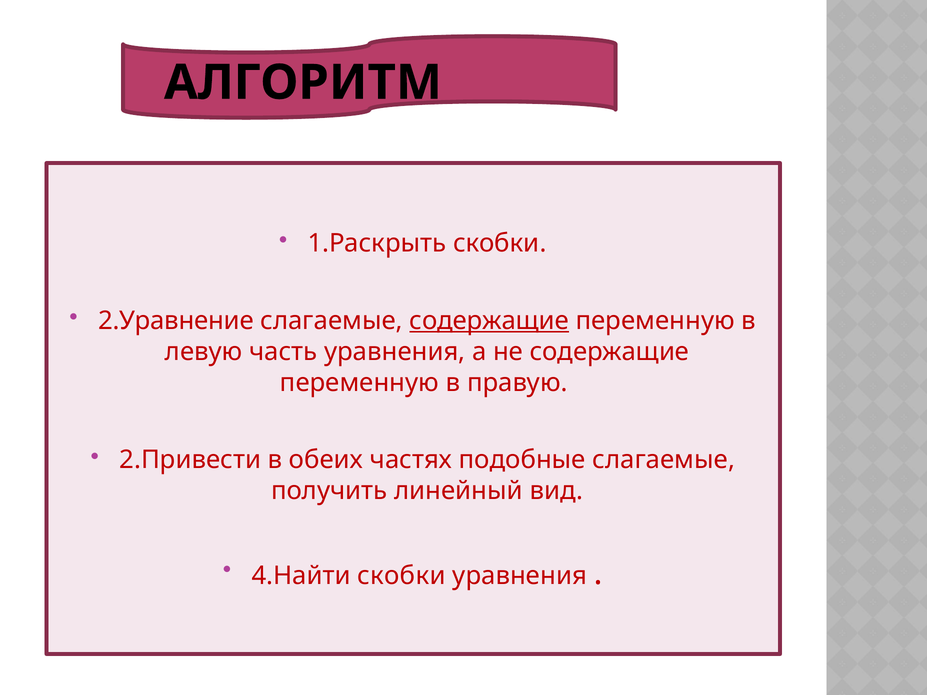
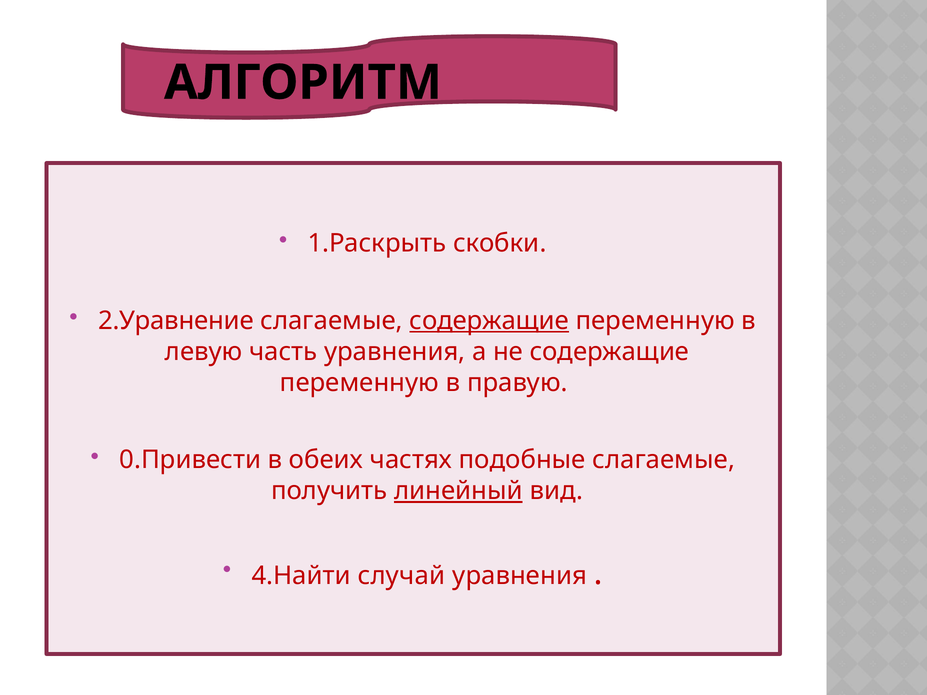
2.Привести: 2.Привести -> 0.Привести (190, 460)
линейный underline: none -> present (458, 491)
4.Найти скобки: скобки -> случай (401, 576)
